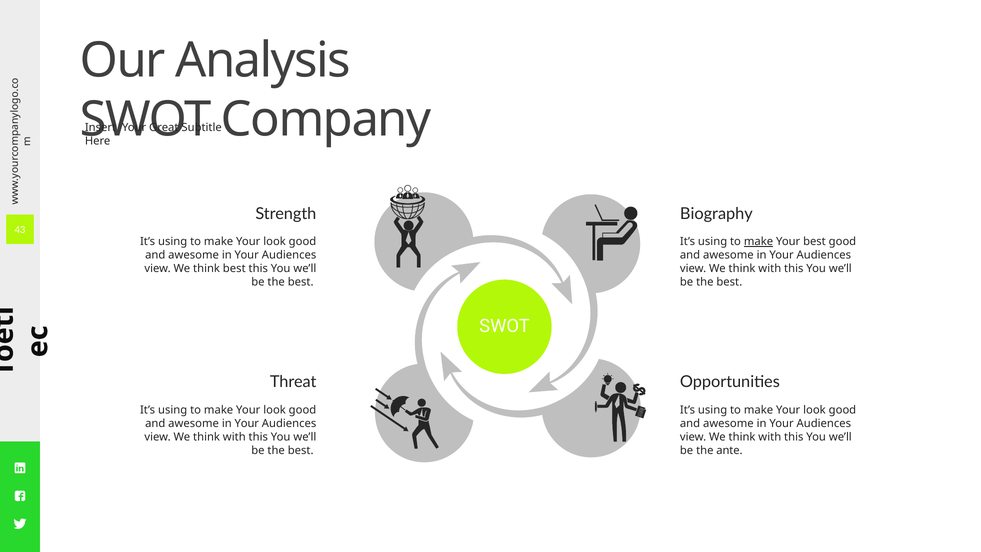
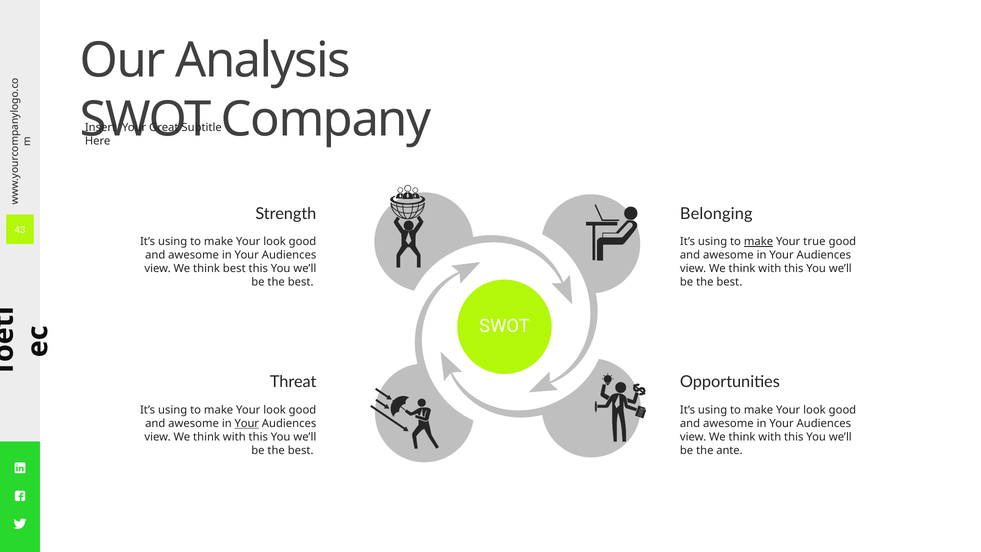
Biography: Biography -> Belonging (716, 214)
Your best: best -> true (814, 242)
Your underline: none -> present (247, 423)
